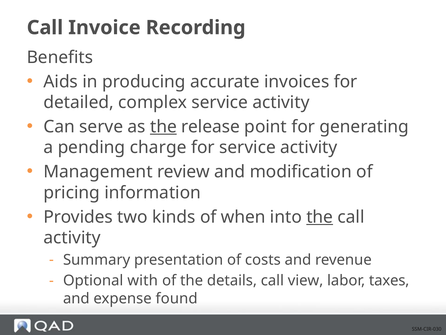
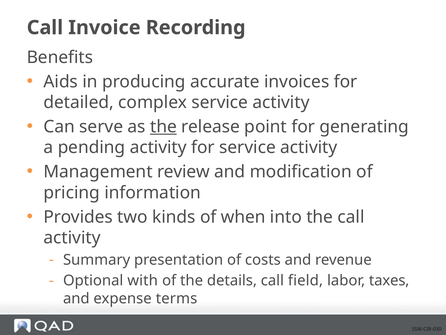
pending charge: charge -> activity (158, 147)
the underline: present -> none (320, 217)
view: view -> field (305, 280)
found: found -> terms (177, 298)
